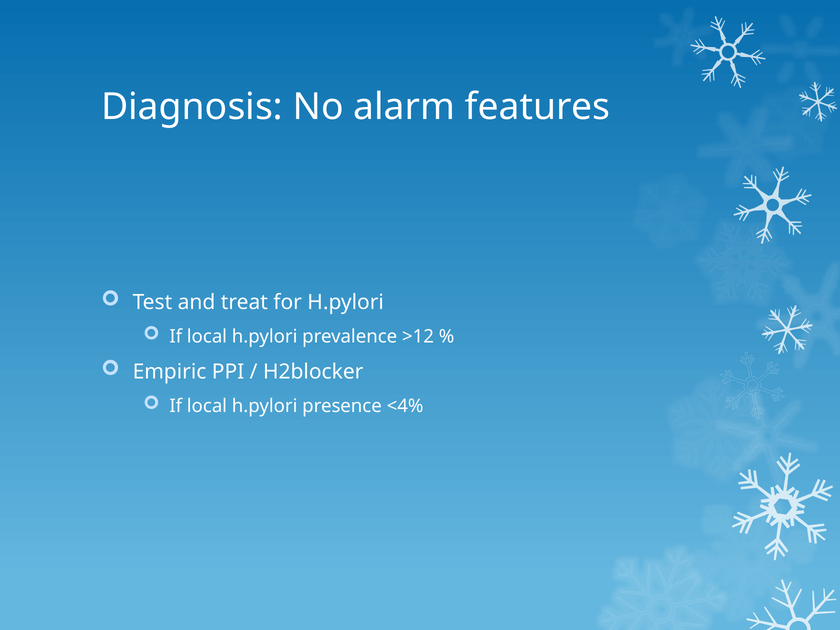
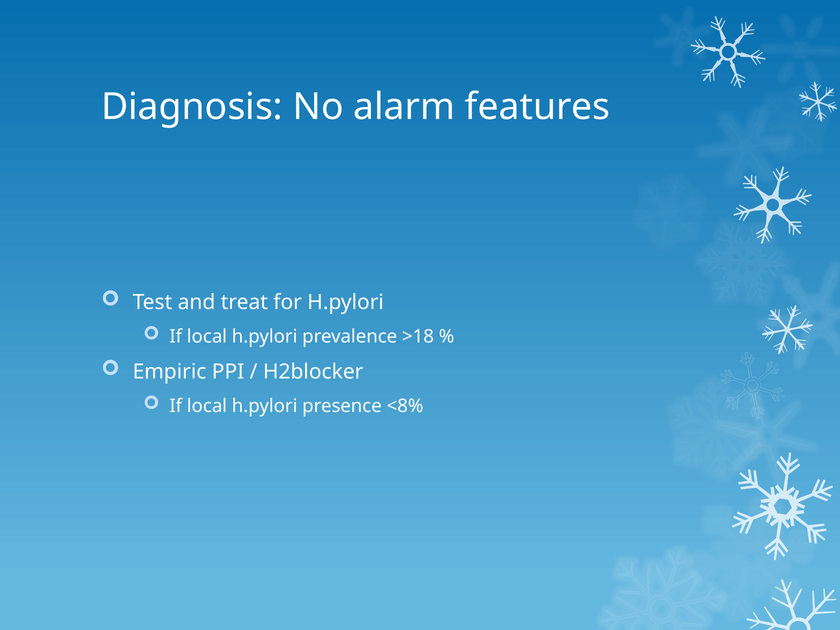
>12: >12 -> >18 (418, 337)
<4%: <4% -> <8% (405, 406)
